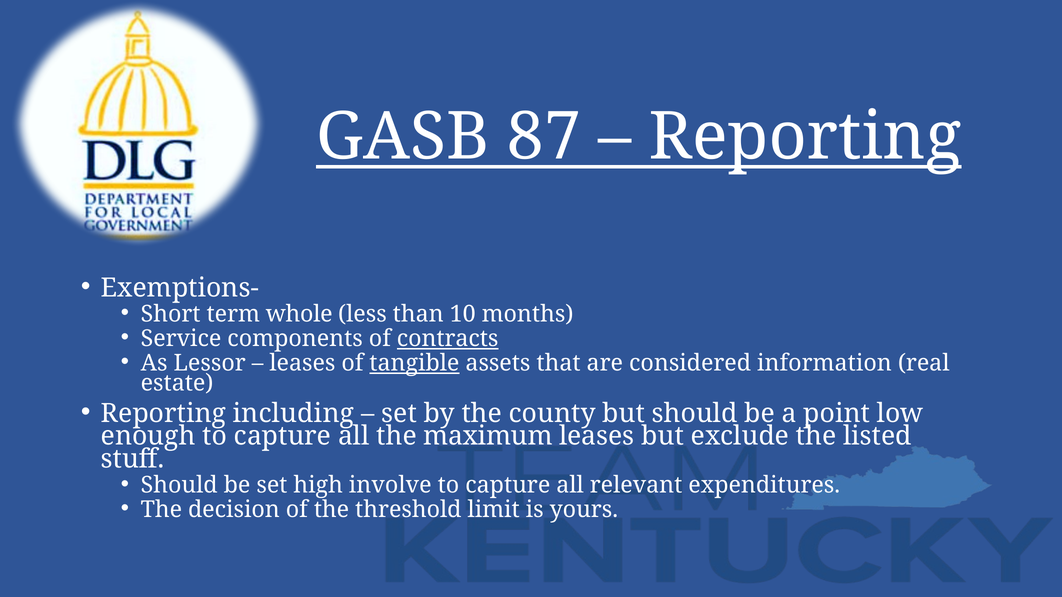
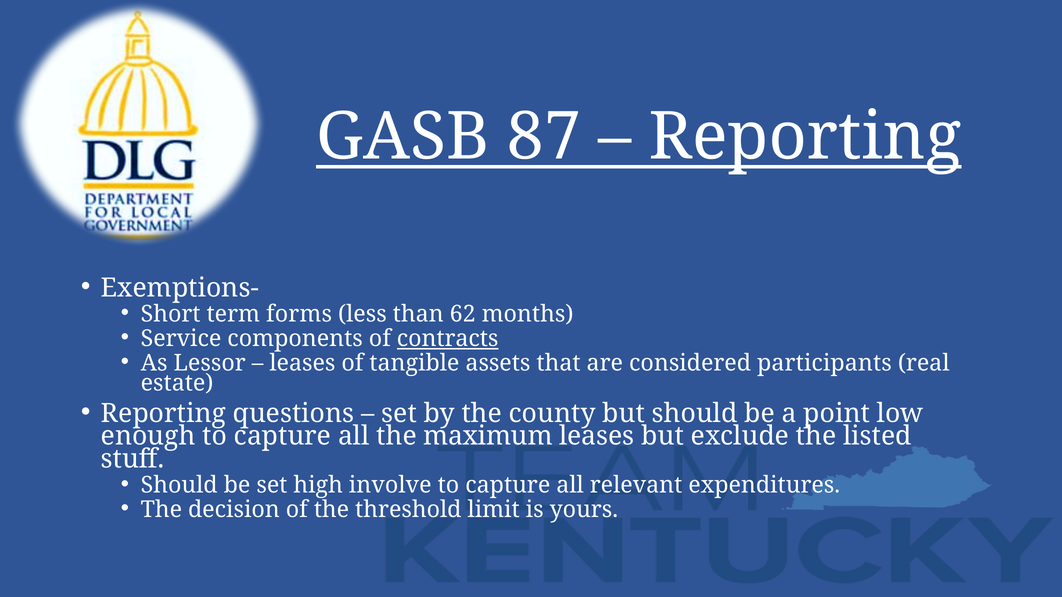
whole: whole -> forms (299, 314)
10: 10 -> 62 (463, 314)
tangible underline: present -> none (414, 363)
information: information -> participants (824, 363)
including: including -> questions (294, 414)
